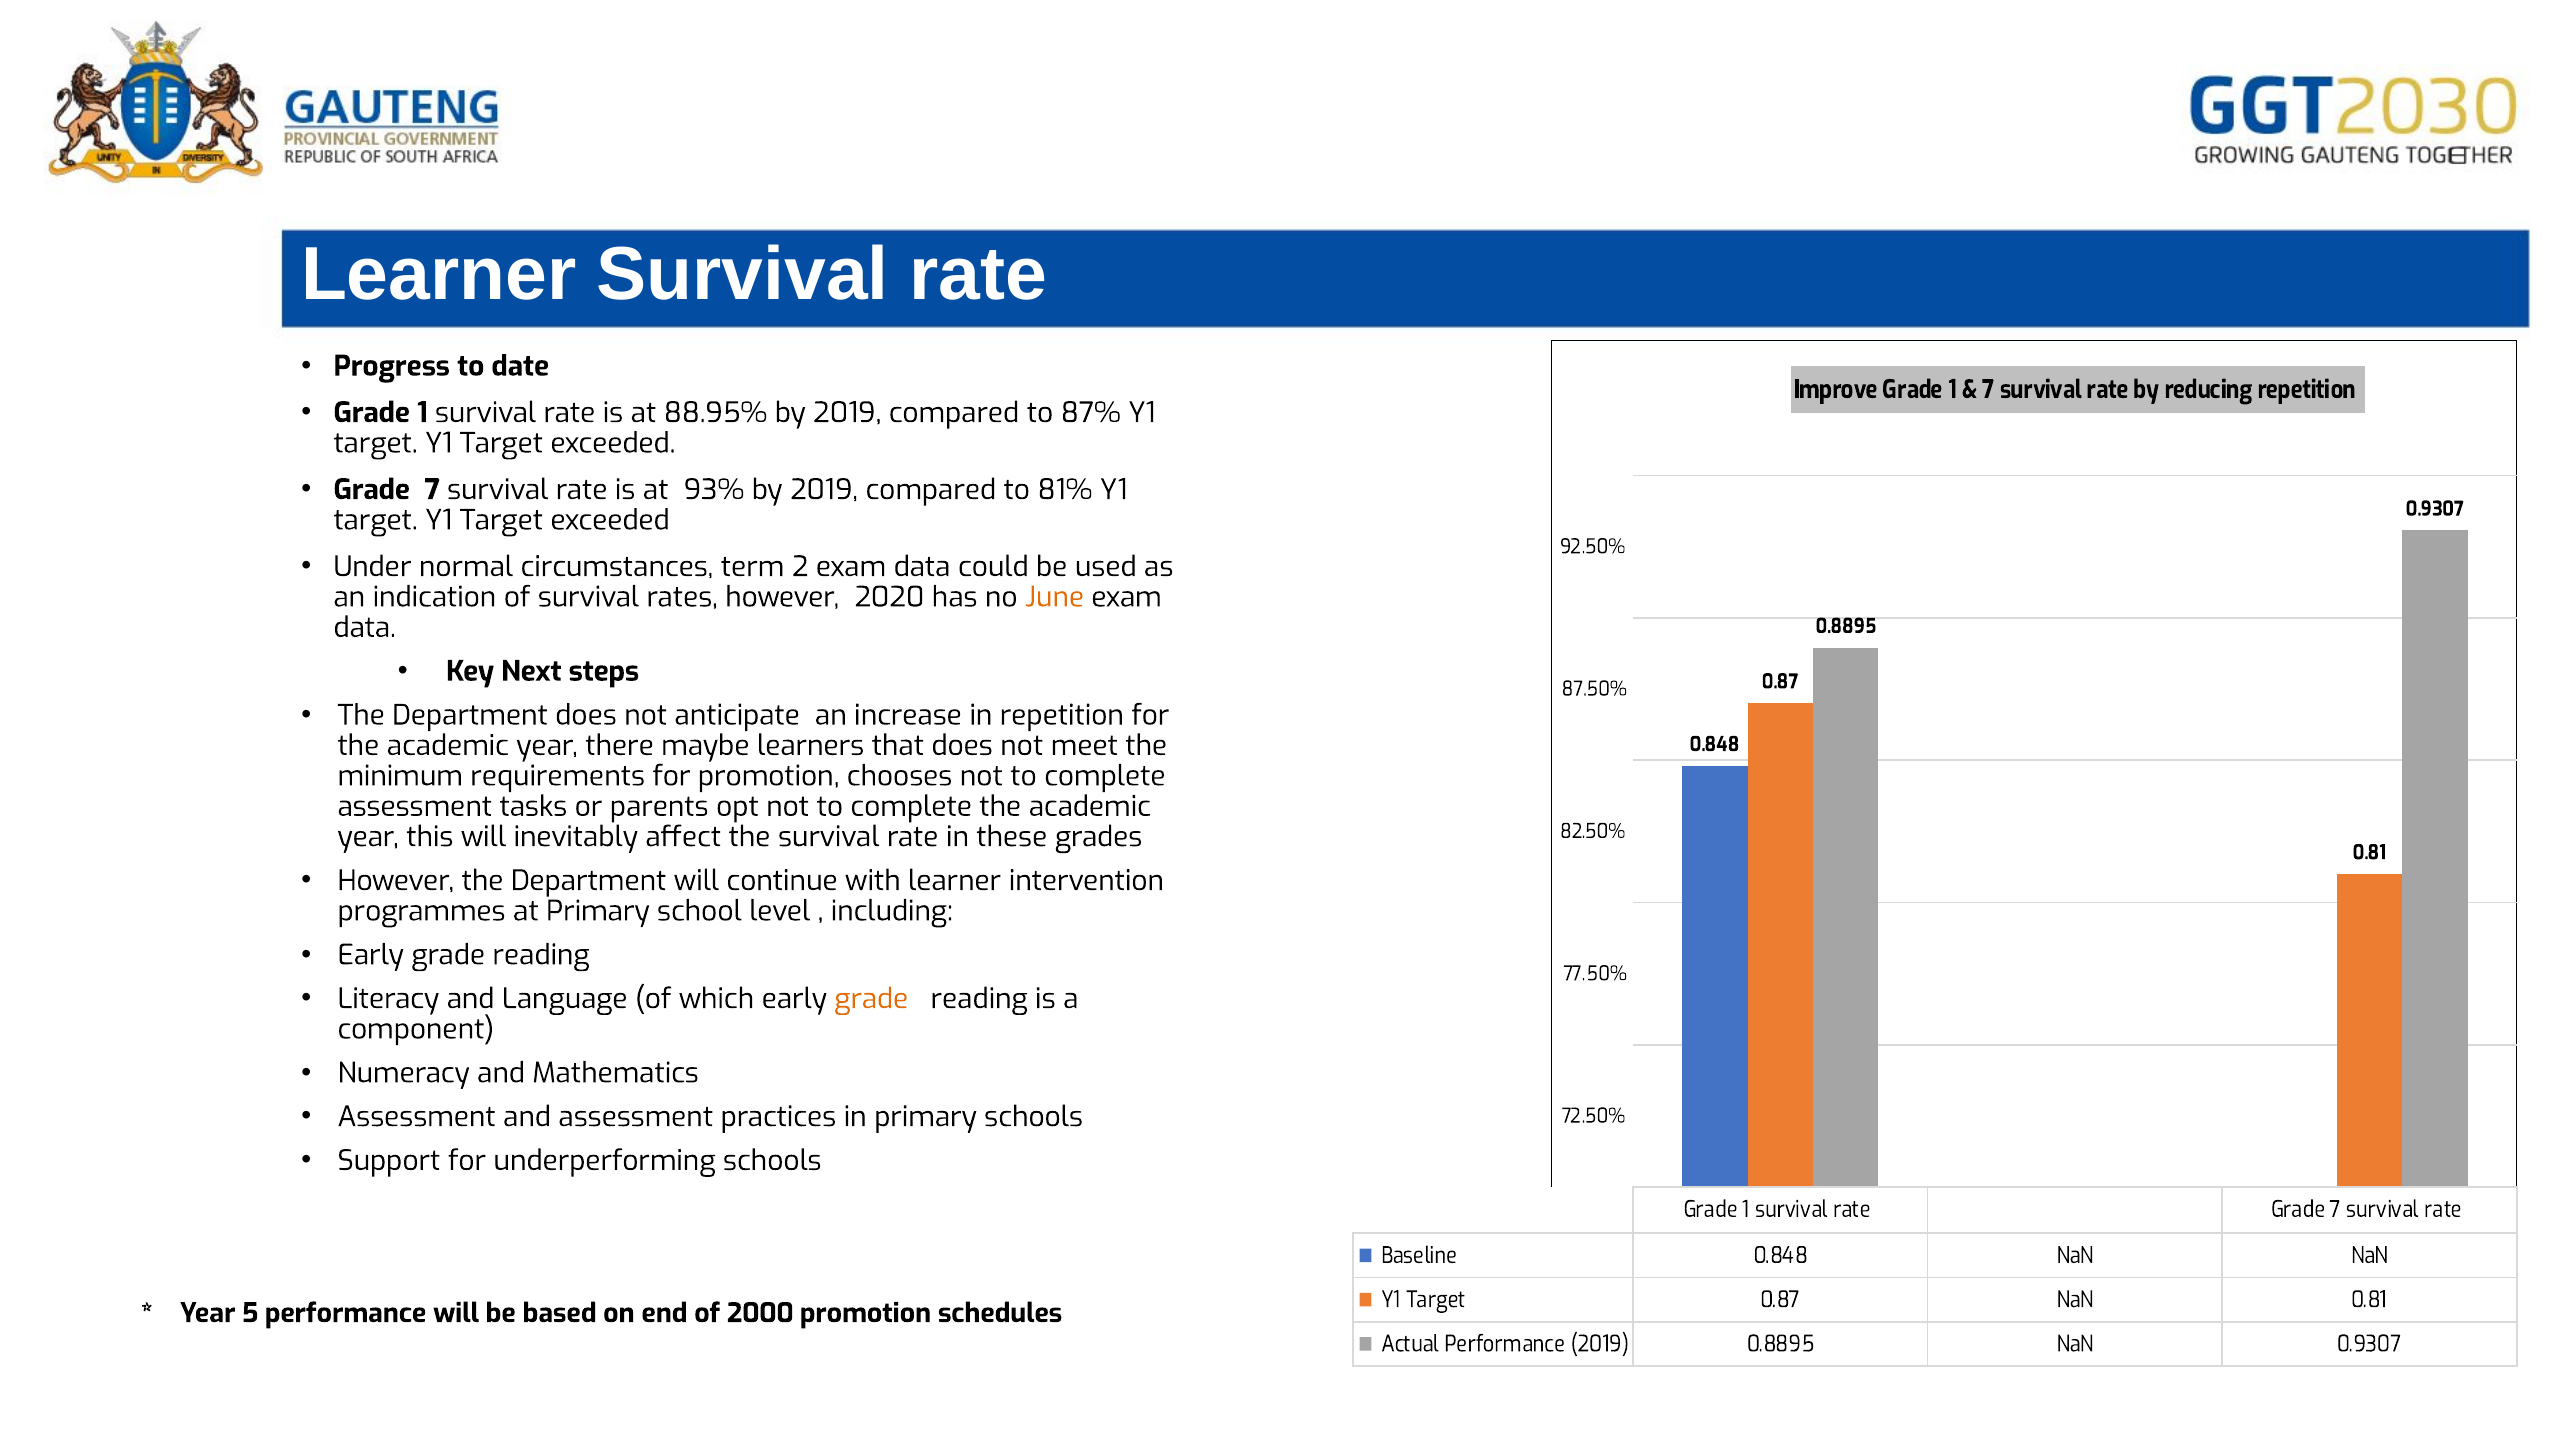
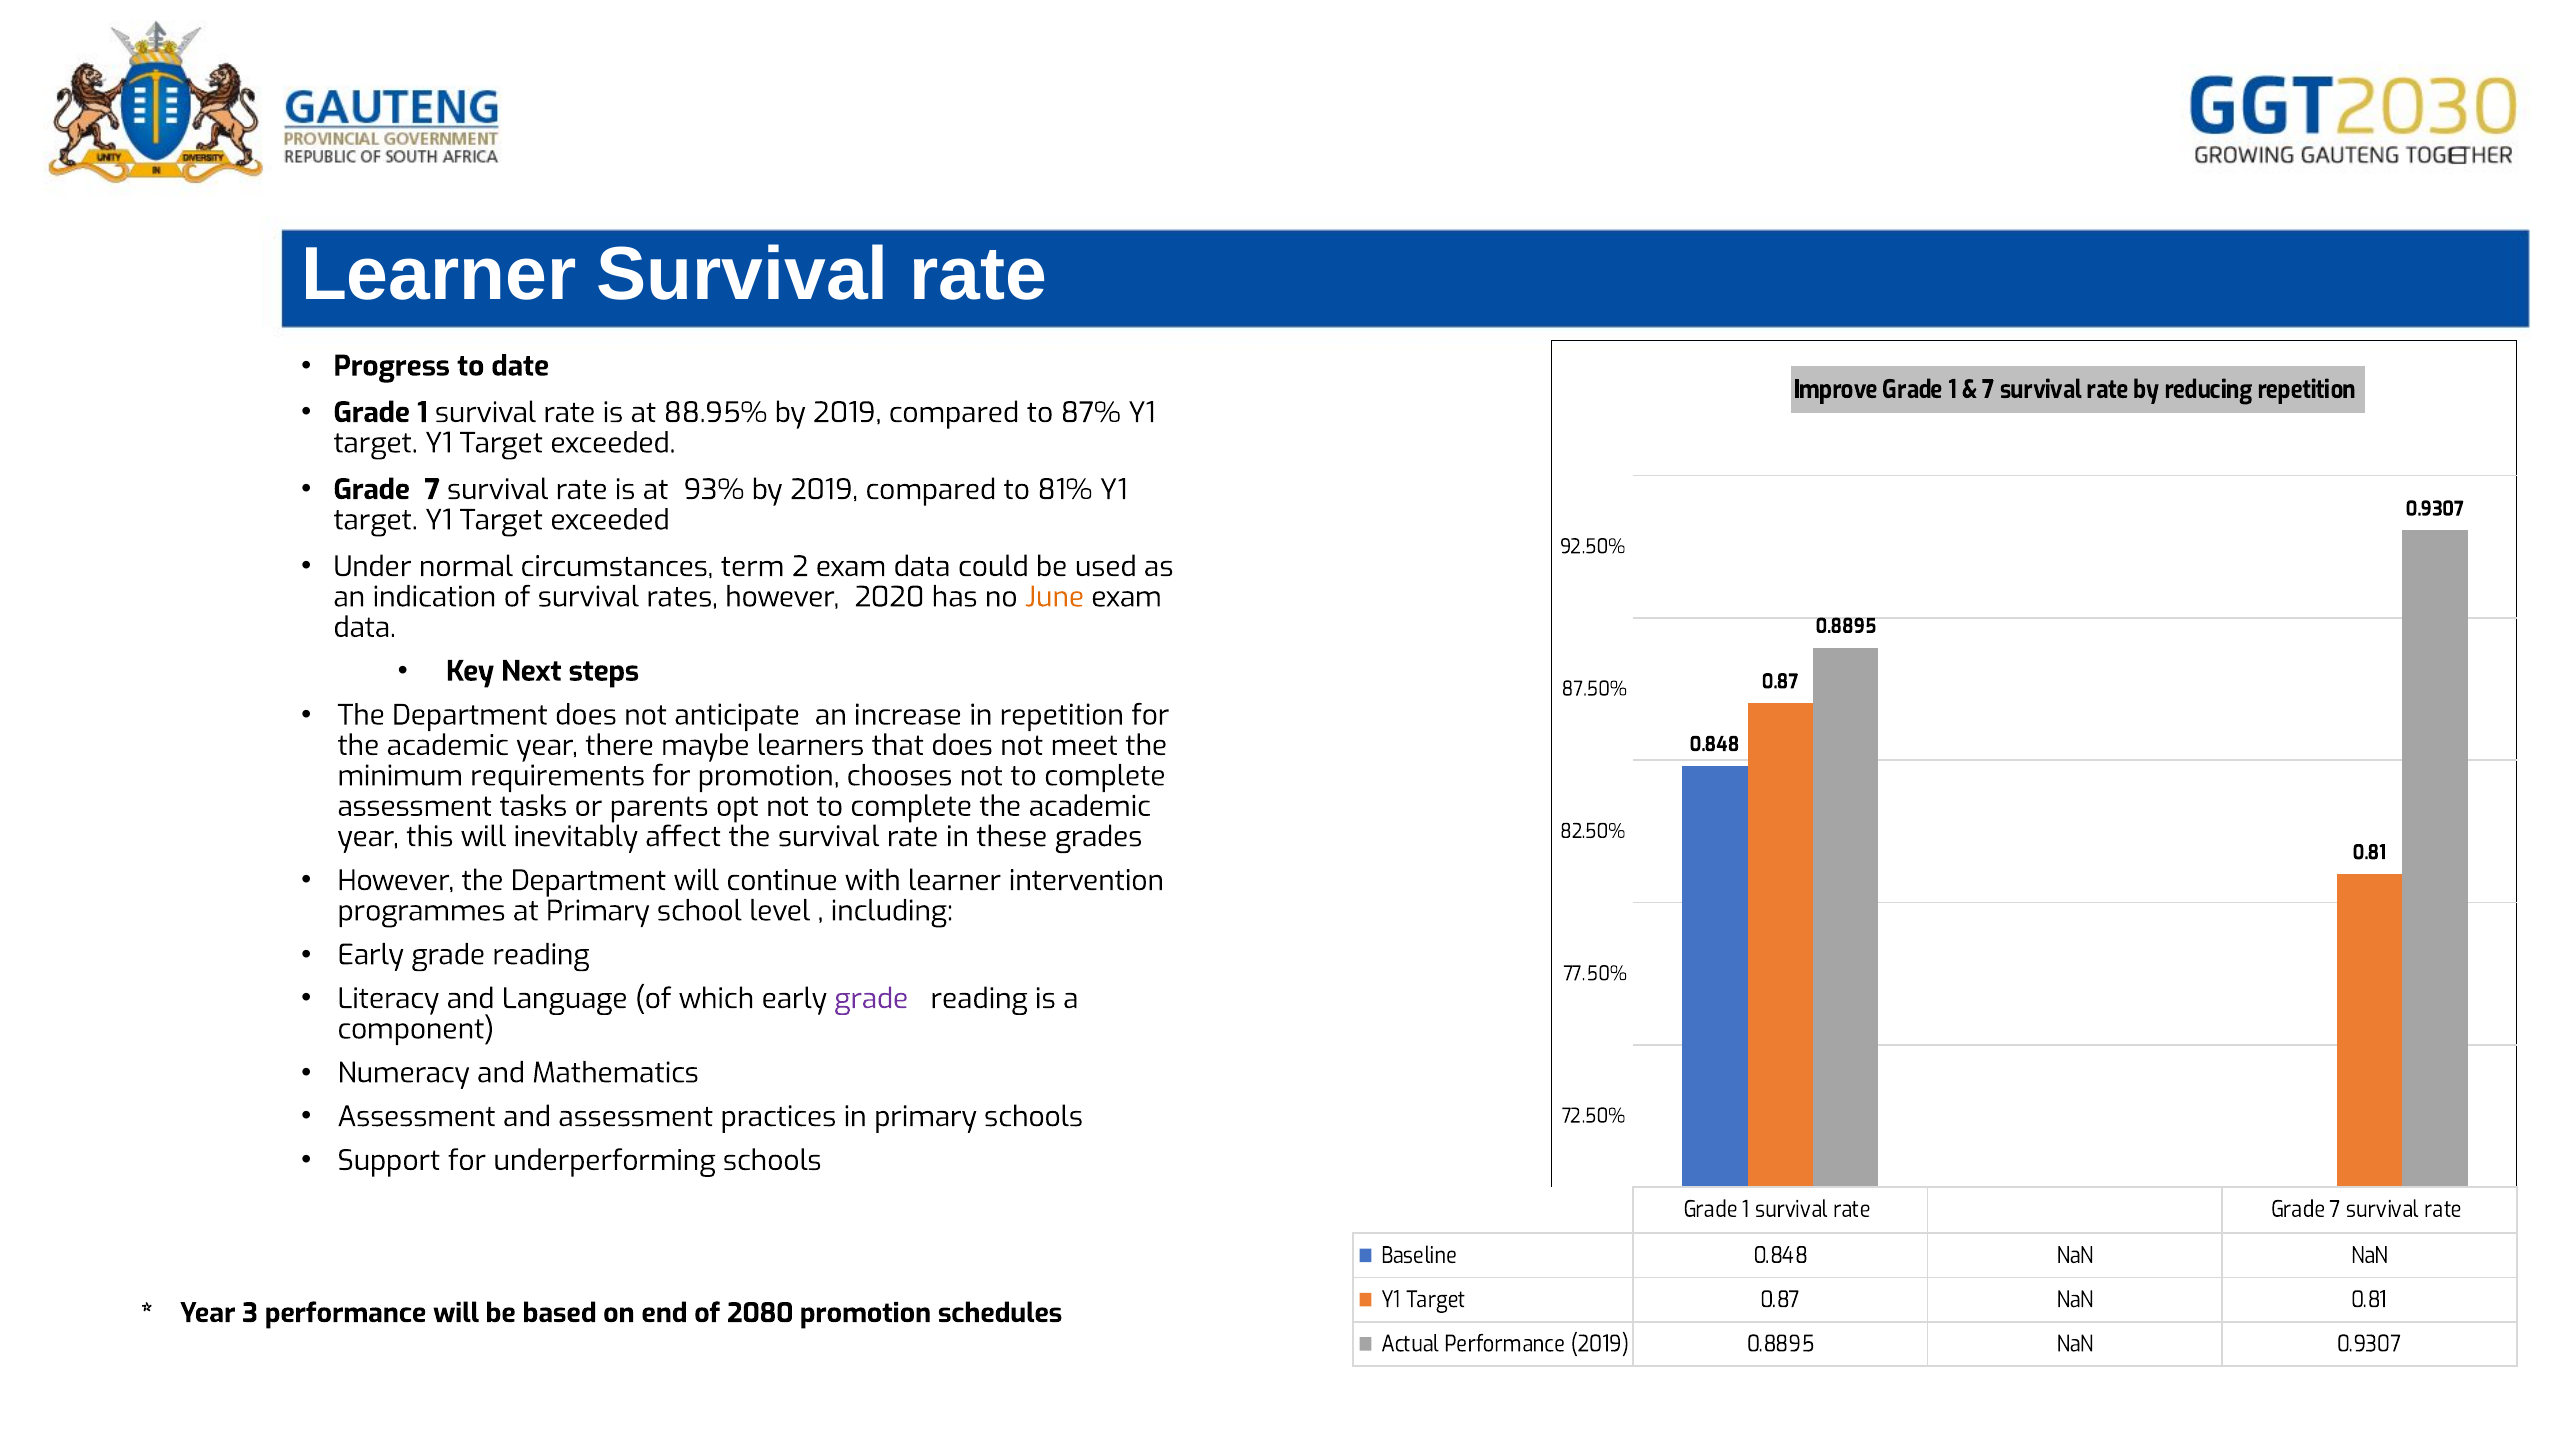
grade colour: orange -> purple (871, 999)
5: 5 -> 3 (250, 1313)
2000: 2000 -> 2080 (760, 1313)
